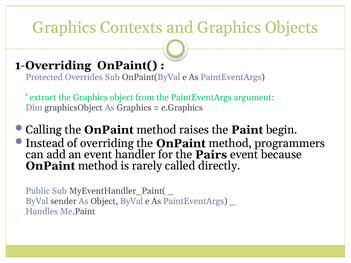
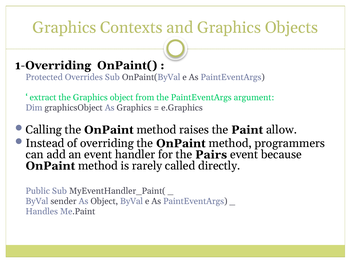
begin: begin -> allow (282, 130)
